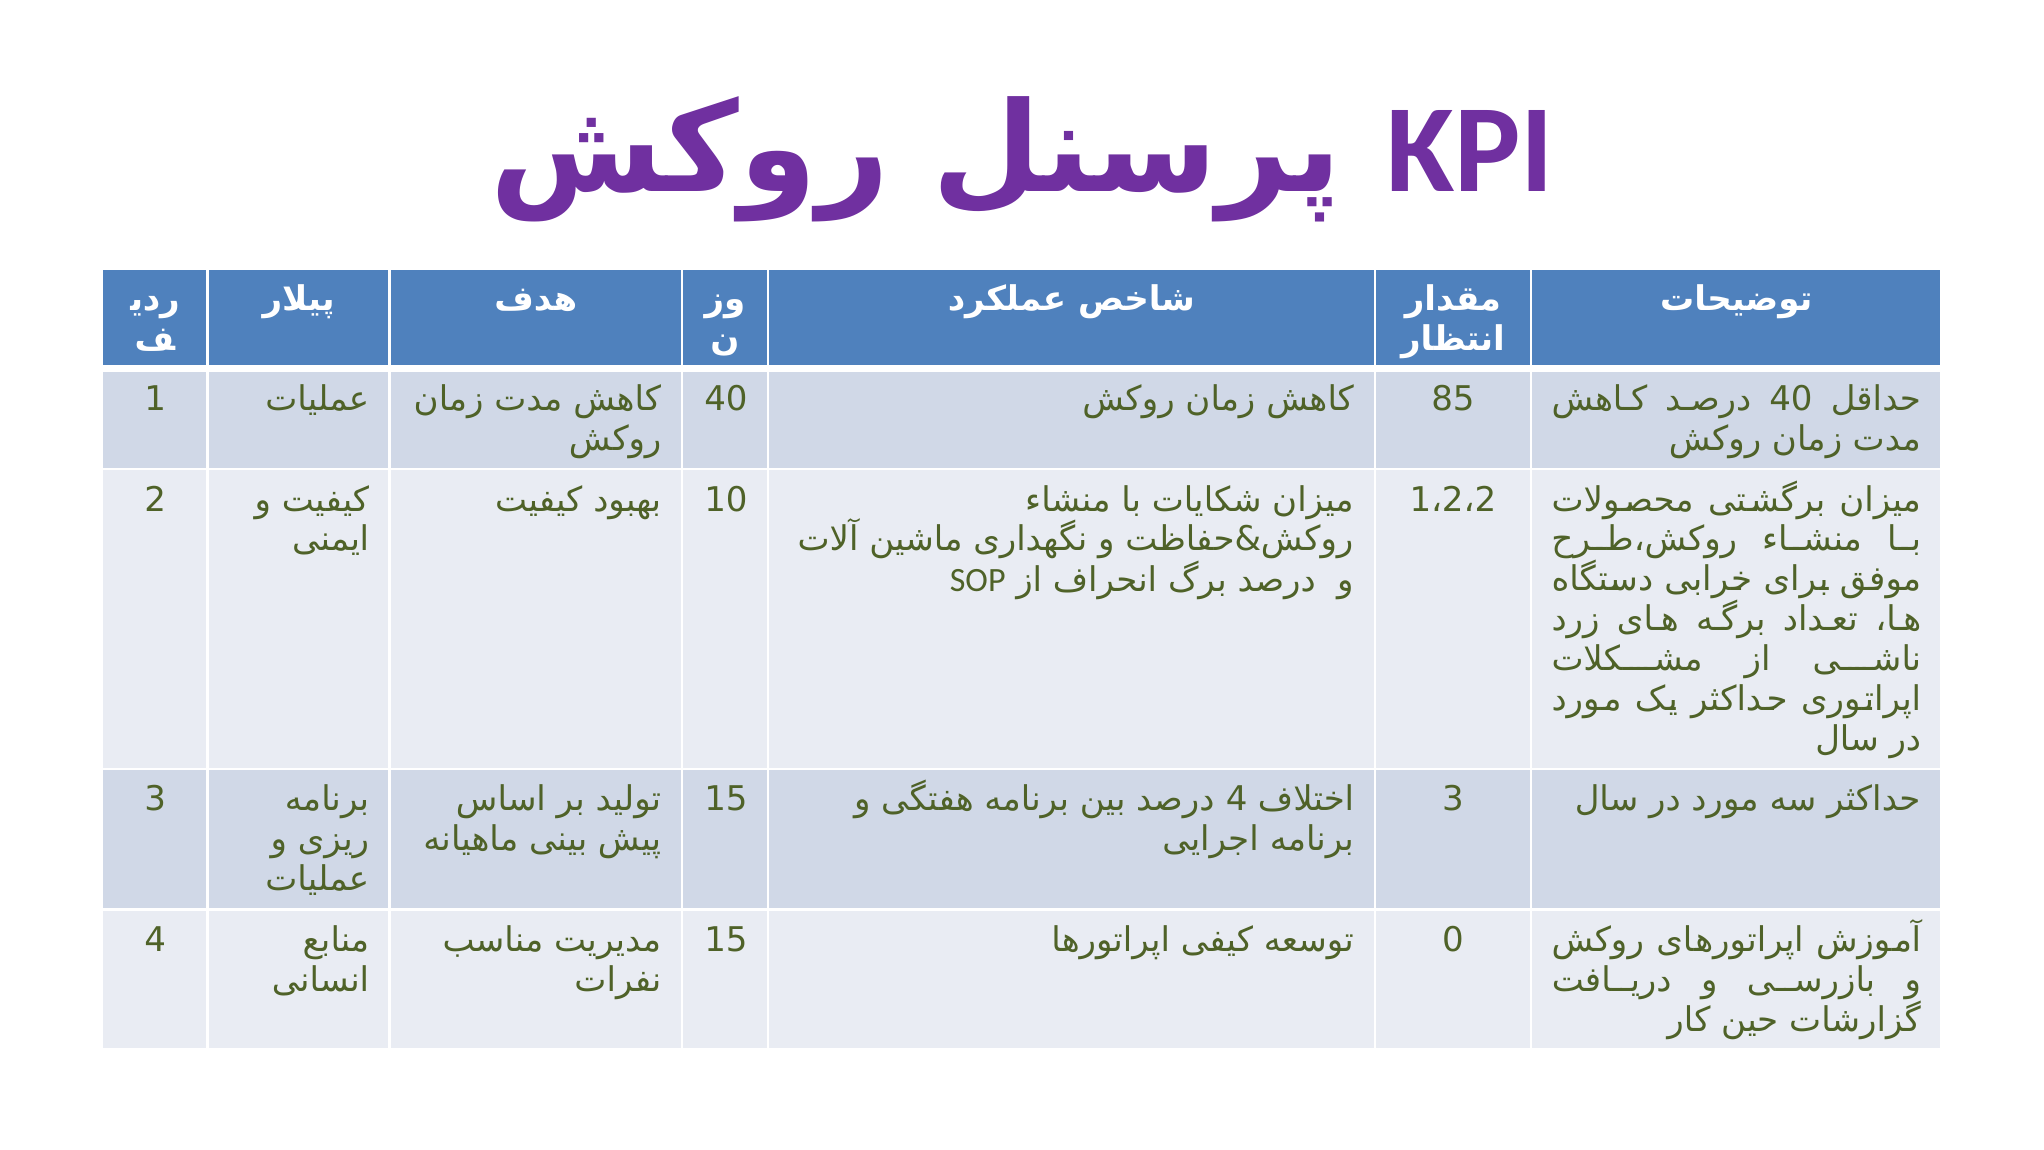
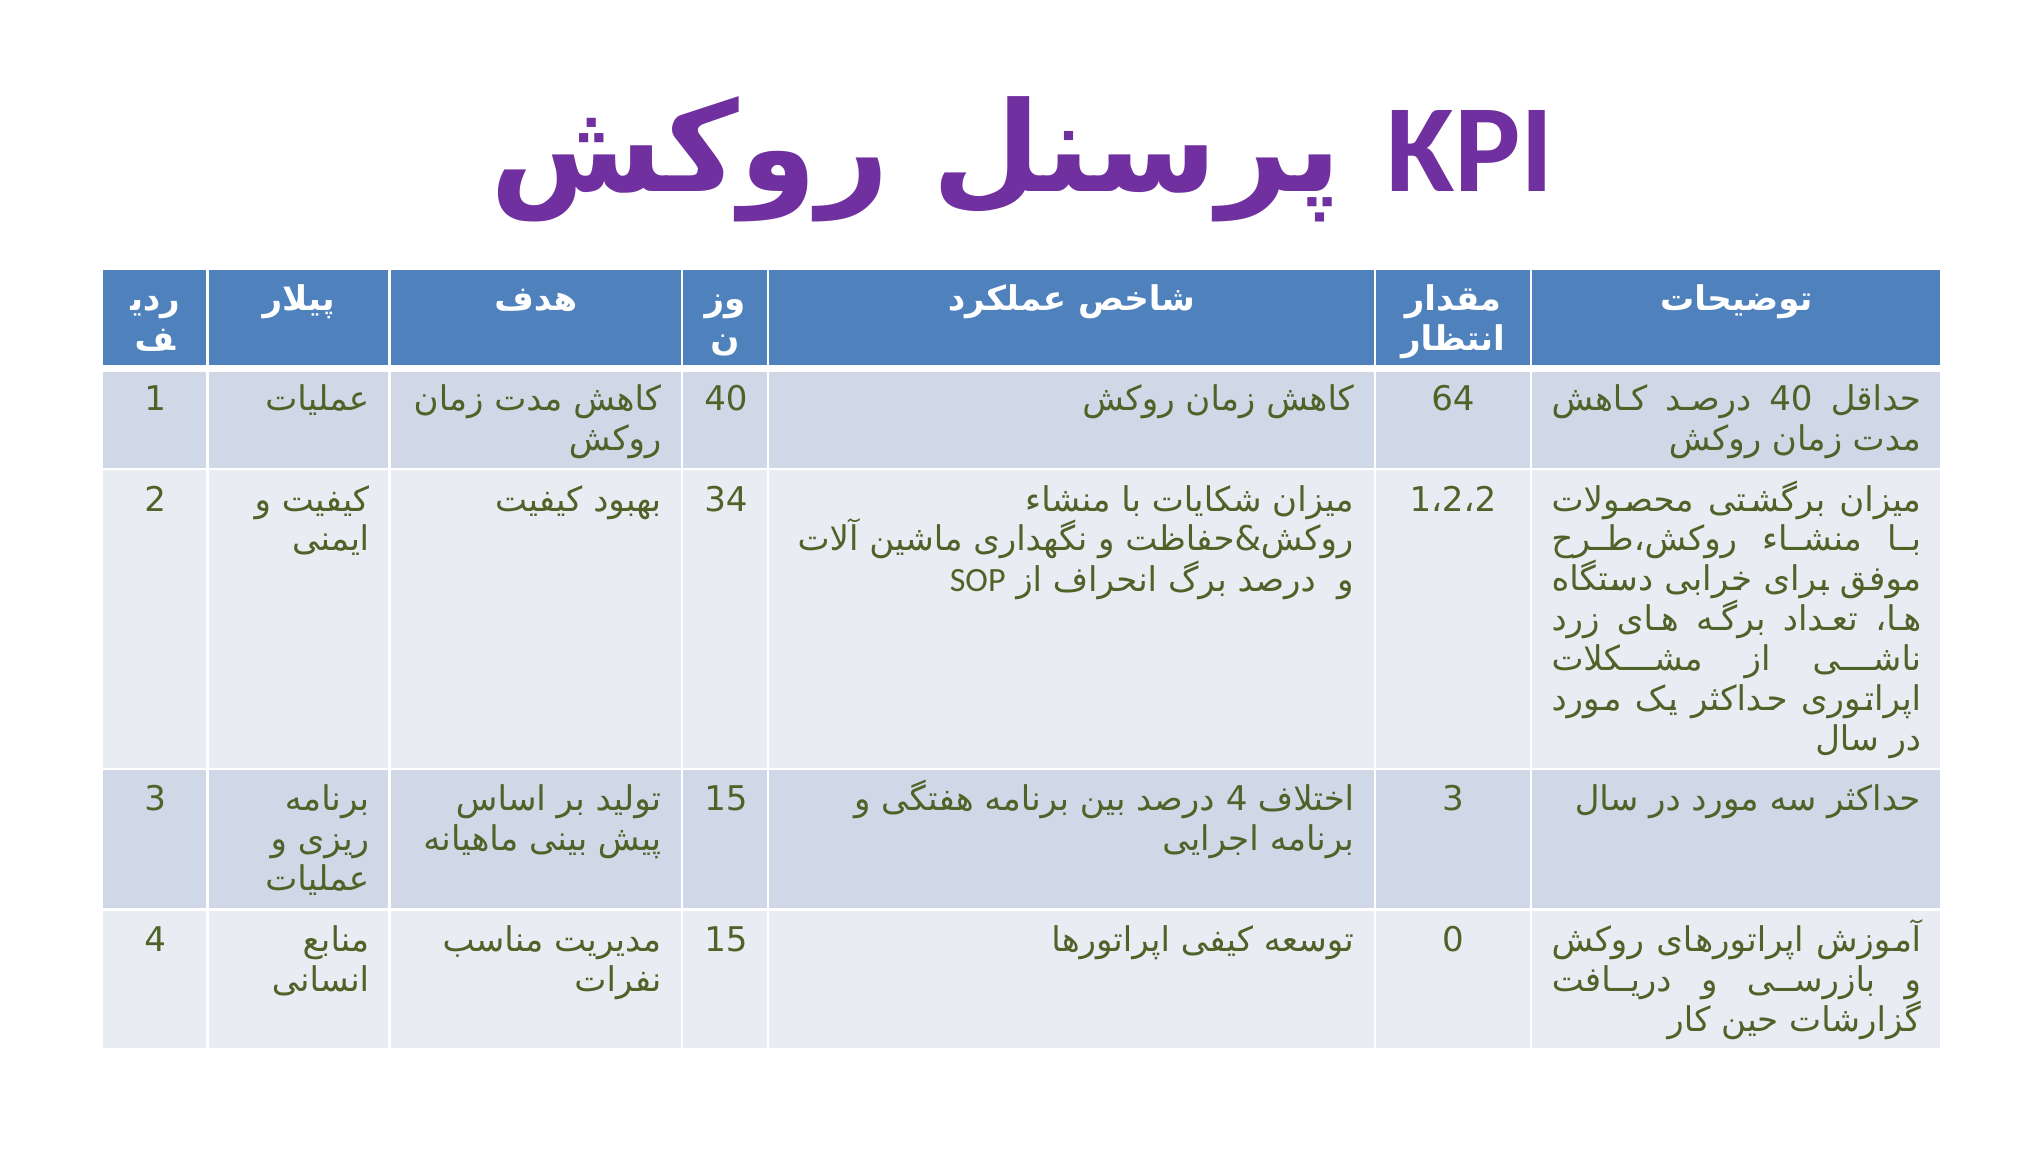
85: 85 -> 64 (1453, 399)
10: 10 -> 34 (726, 500)
